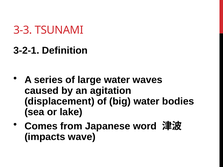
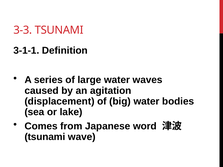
3-2-1: 3-2-1 -> 3-1-1 (26, 50)
impacts: impacts -> tsunami (45, 137)
